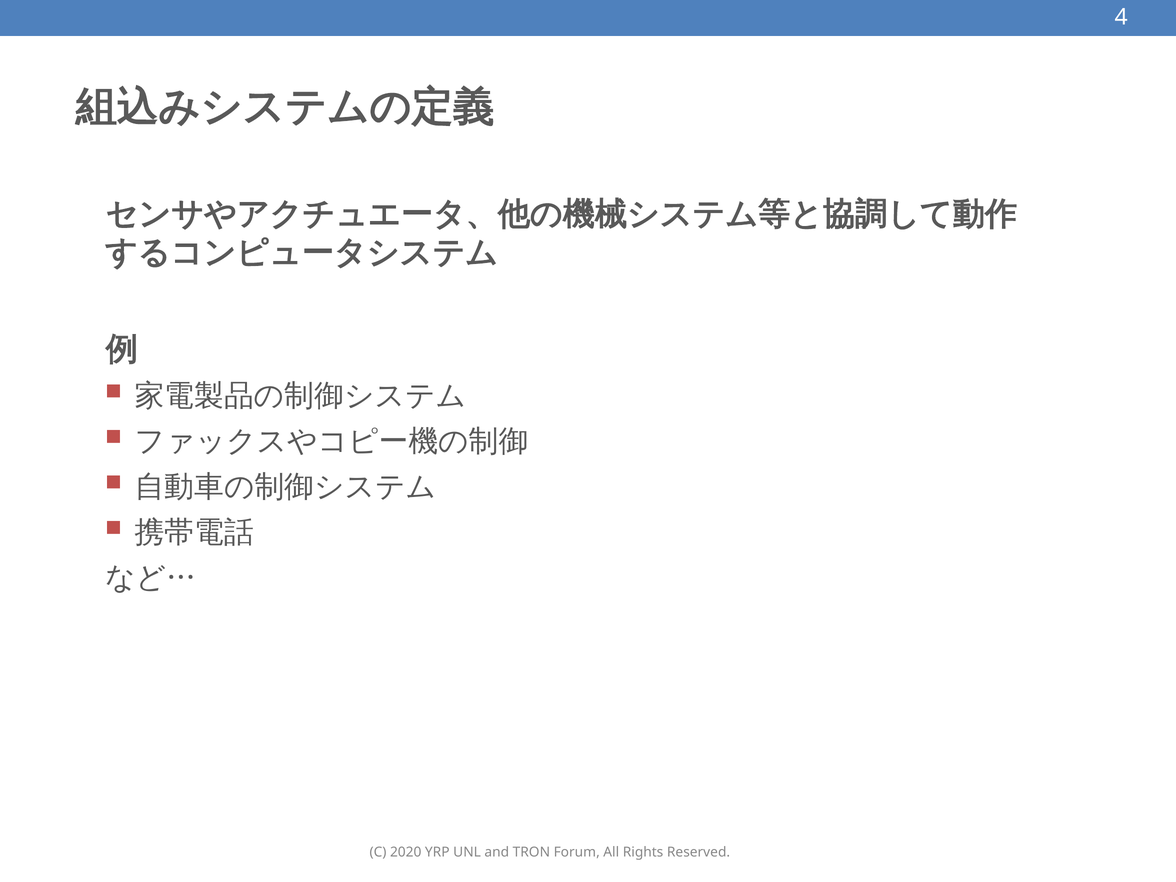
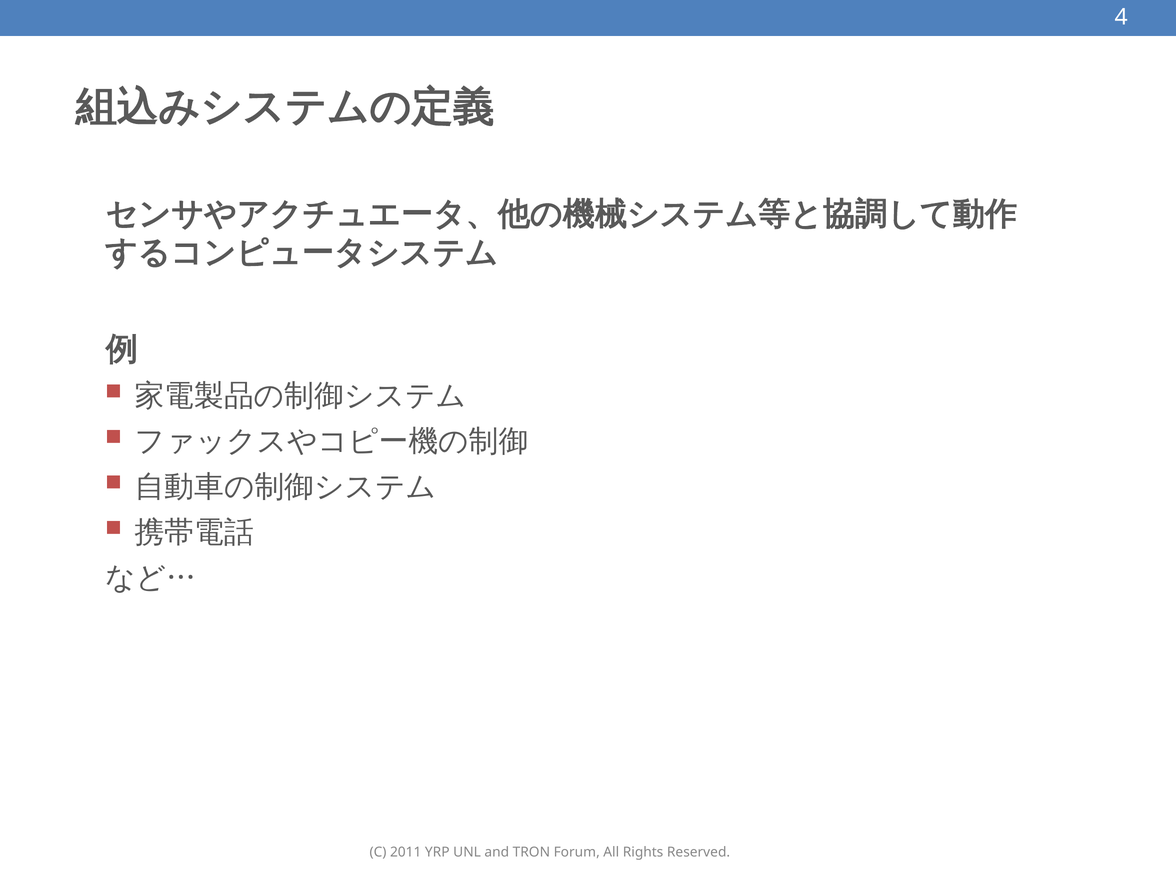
2020: 2020 -> 2011 (406, 853)
